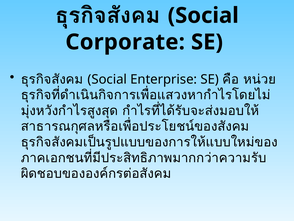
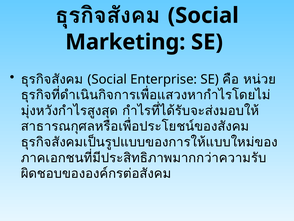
Corporate: Corporate -> Marketing (125, 42)
